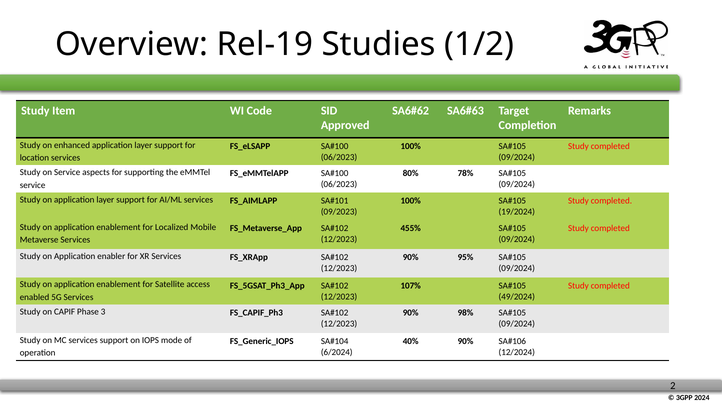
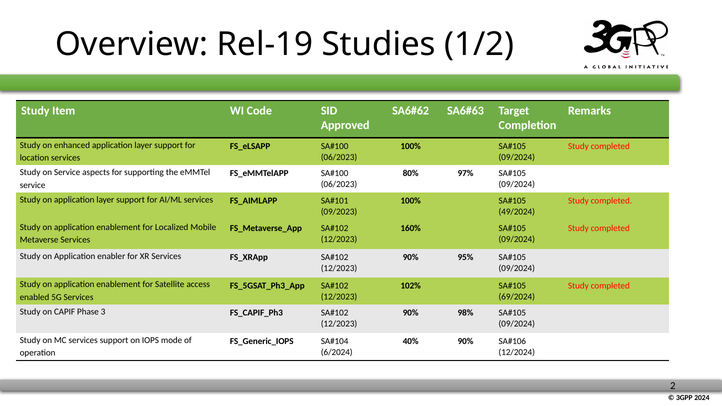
78%: 78% -> 97% (466, 174)
19/2024: 19/2024 -> 49/2024 (517, 212)
455%: 455% -> 160% (411, 228)
107%: 107% -> 102% (411, 286)
49/2024: 49/2024 -> 69/2024 (517, 297)
